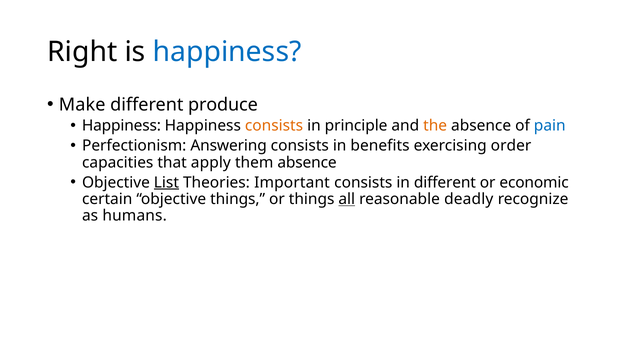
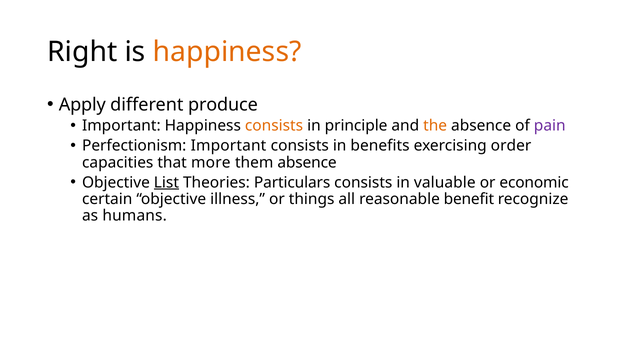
happiness colour: blue -> orange (227, 52)
Make: Make -> Apply (82, 105)
Happiness: Happiness -> Important (121, 126)
pain colour: blue -> purple (550, 126)
Perfectionism Answering: Answering -> Important (228, 146)
apply: apply -> more (211, 163)
Important: Important -> Particulars (292, 183)
in different: different -> valuable (445, 183)
objective things: things -> illness (238, 199)
all underline: present -> none (347, 199)
deadly: deadly -> benefit (469, 199)
